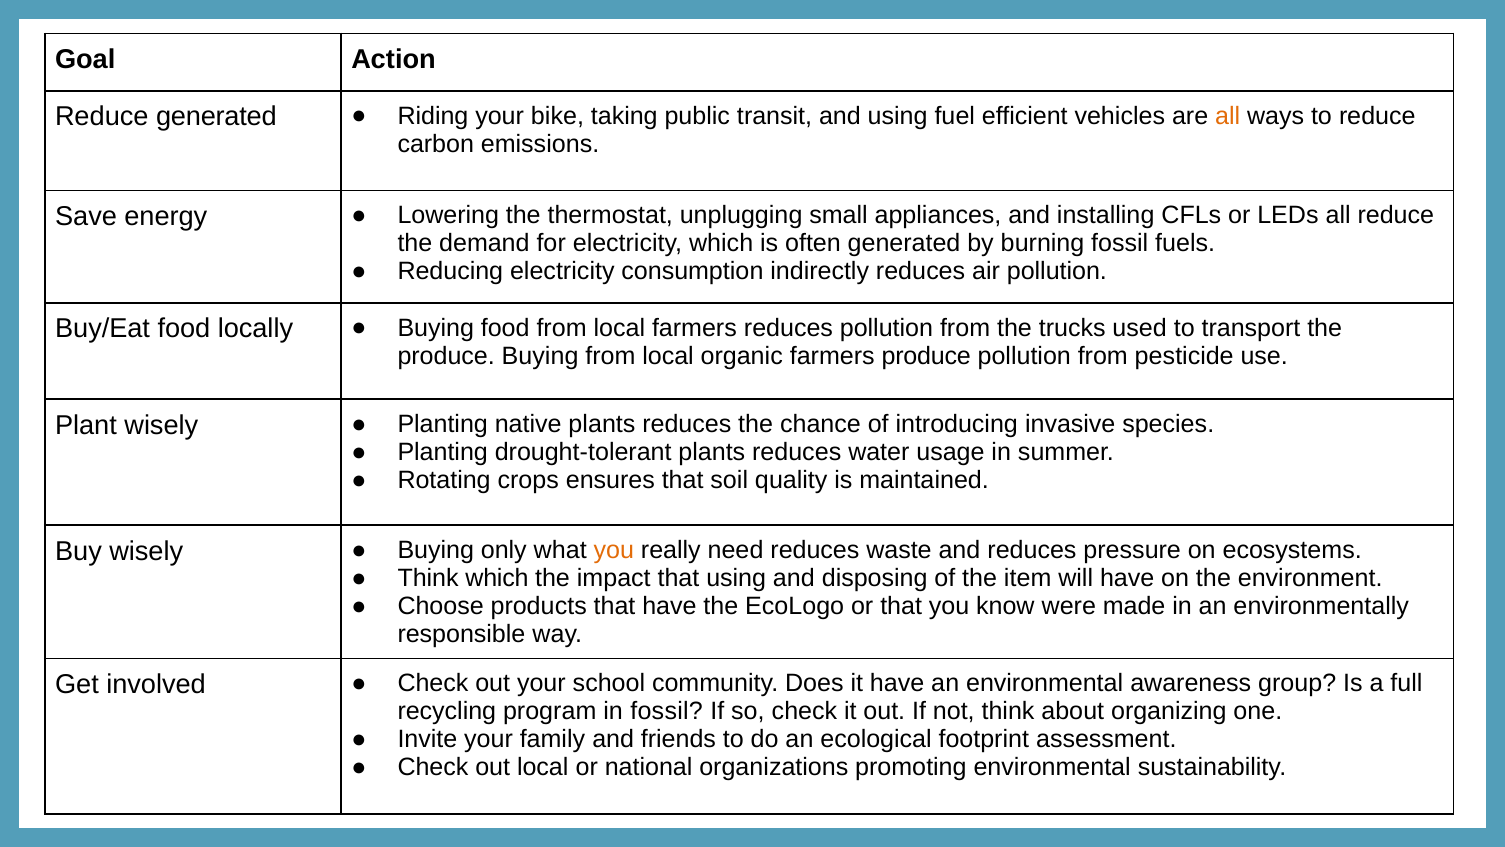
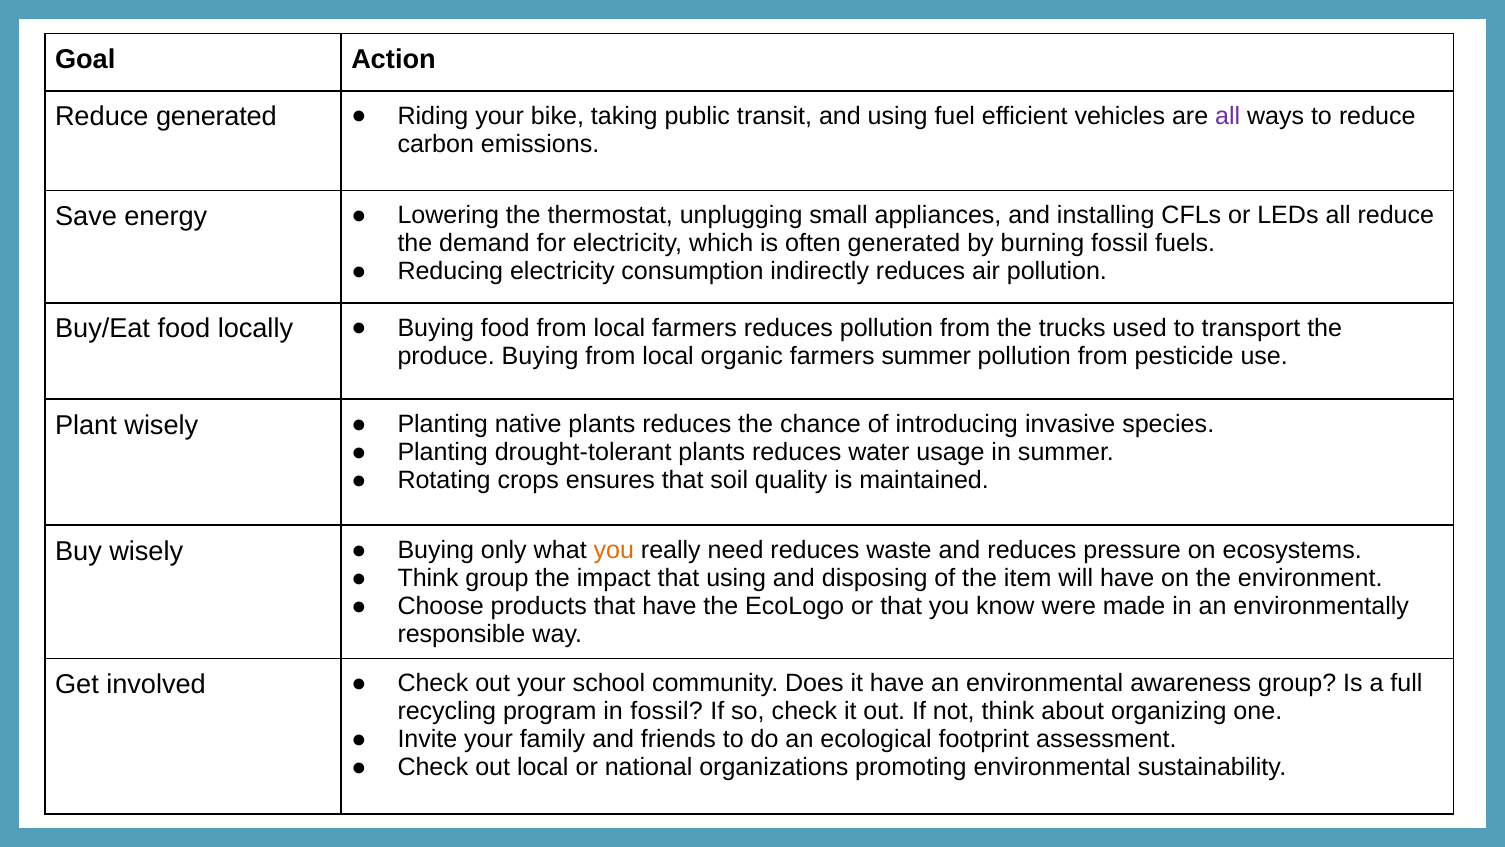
all colour: orange -> purple (1228, 116)
farmers produce: produce -> summer (926, 356)
Think which: which -> group (497, 578)
